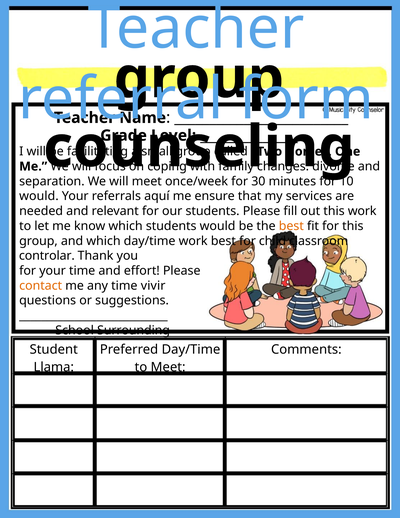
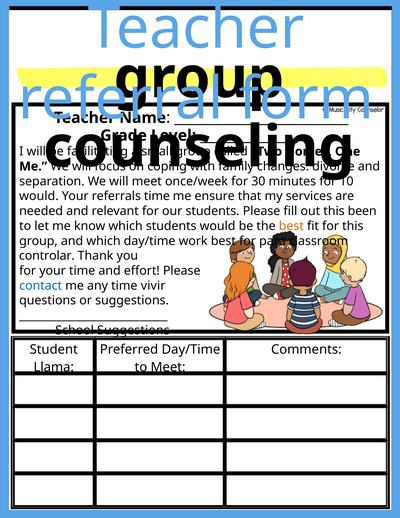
referrals aquí: aquí -> time (157, 196)
this work: work -> been (362, 211)
child: child -> para (272, 241)
contact colour: orange -> blue (41, 285)
School Surrounding: Surrounding -> Suggestions (133, 330)
